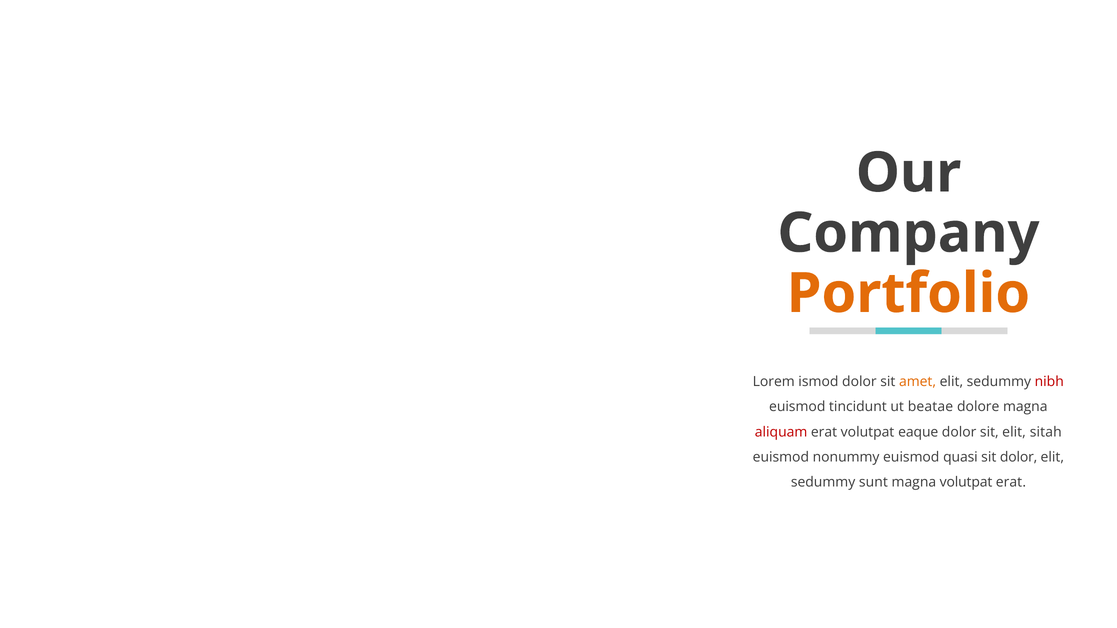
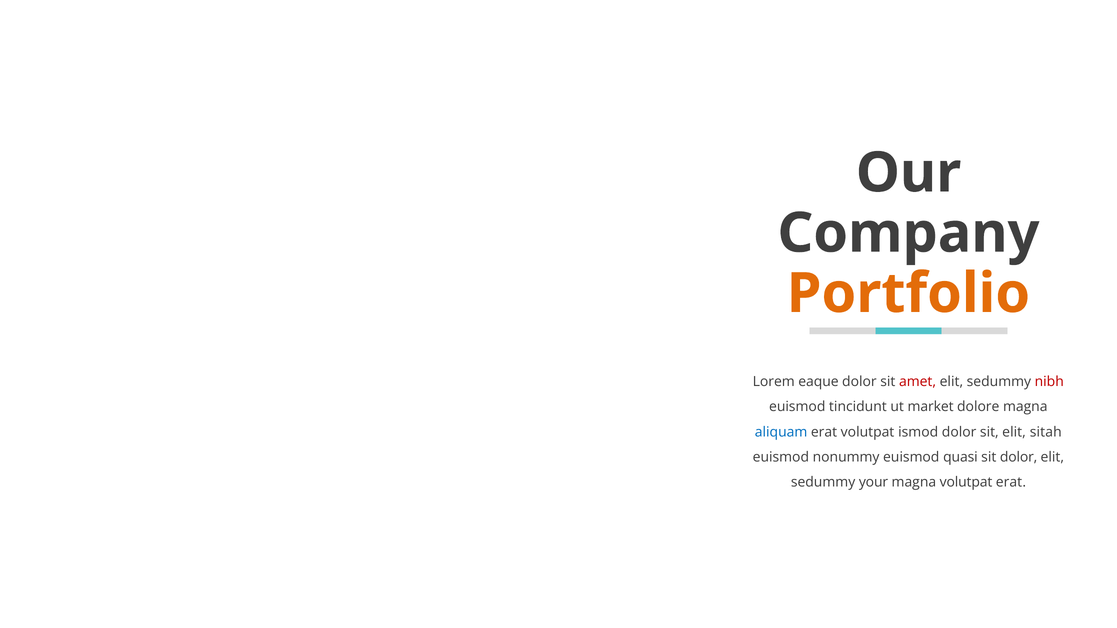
ismod: ismod -> eaque (818, 382)
amet colour: orange -> red (918, 382)
beatae: beatae -> market (931, 407)
aliquam colour: red -> blue (781, 432)
eaque: eaque -> ismod (918, 432)
sunt: sunt -> your (874, 482)
